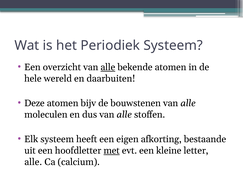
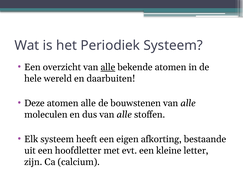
atomen bijv: bijv -> alle (88, 103)
met underline: present -> none (112, 151)
alle: alle -> zijn (33, 162)
